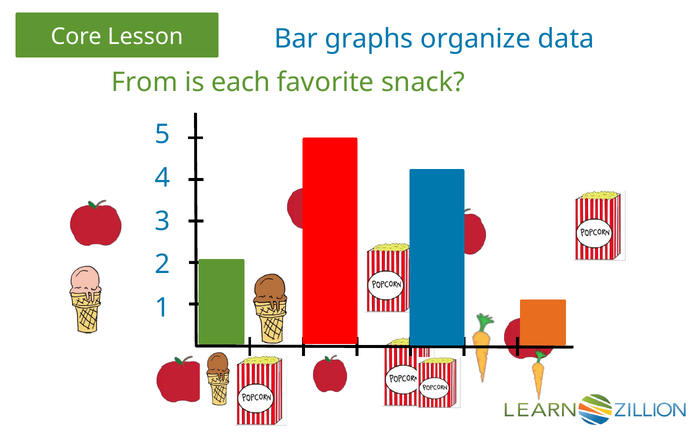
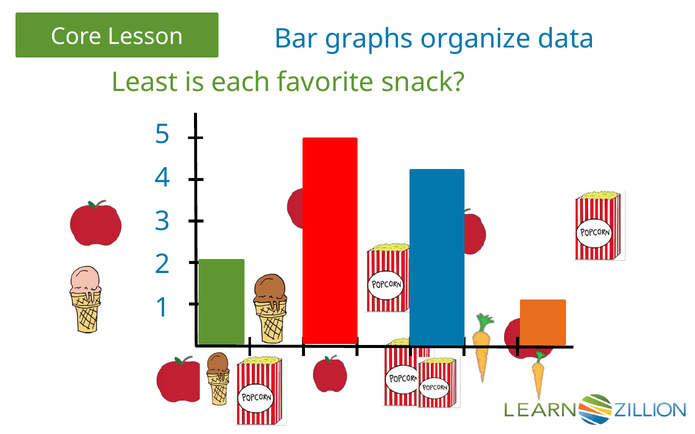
From: From -> Least (145, 82)
